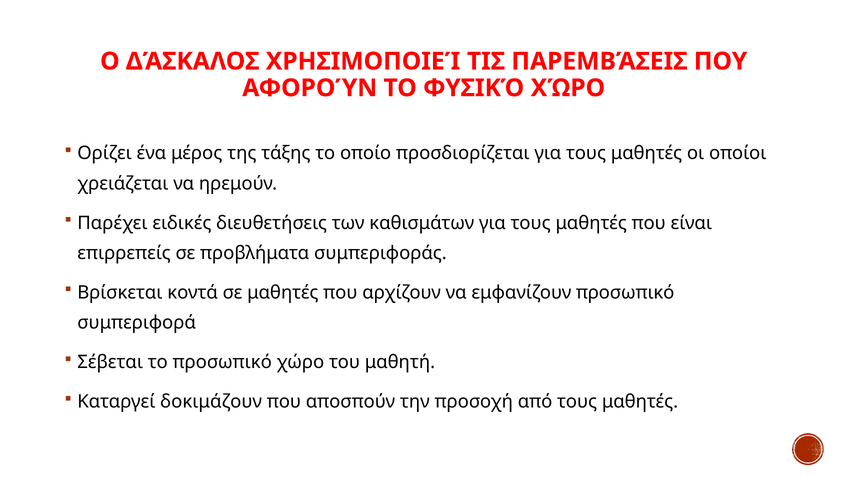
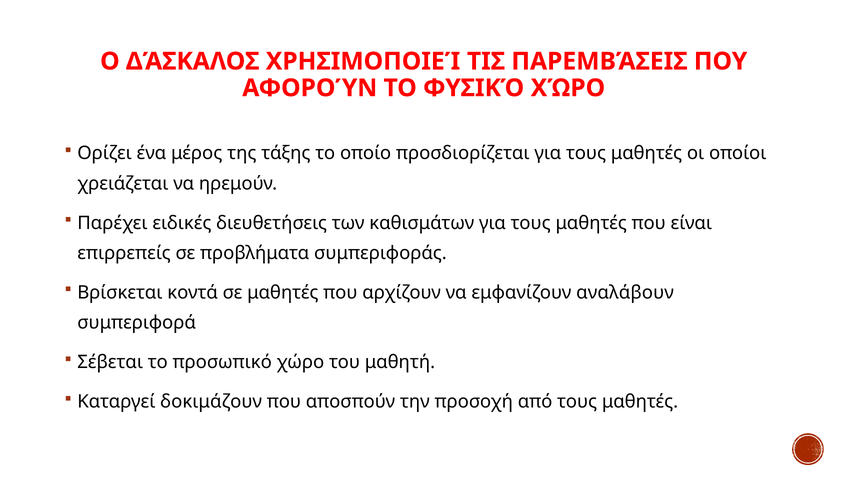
εμφανίζουν προσωπικό: προσωπικό -> αναλάβουν (625, 292)
